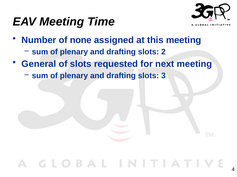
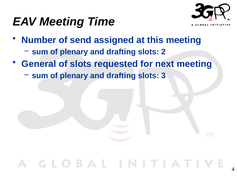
none: none -> send (81, 40)
